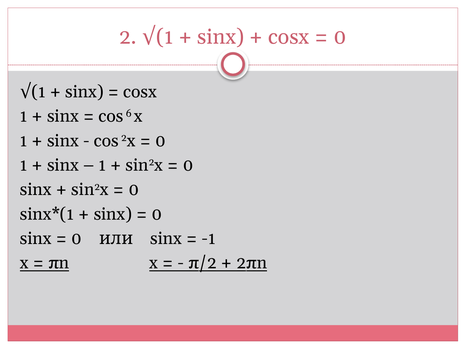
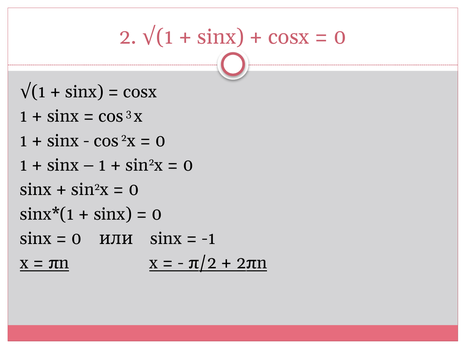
6: 6 -> 3 (129, 113)
